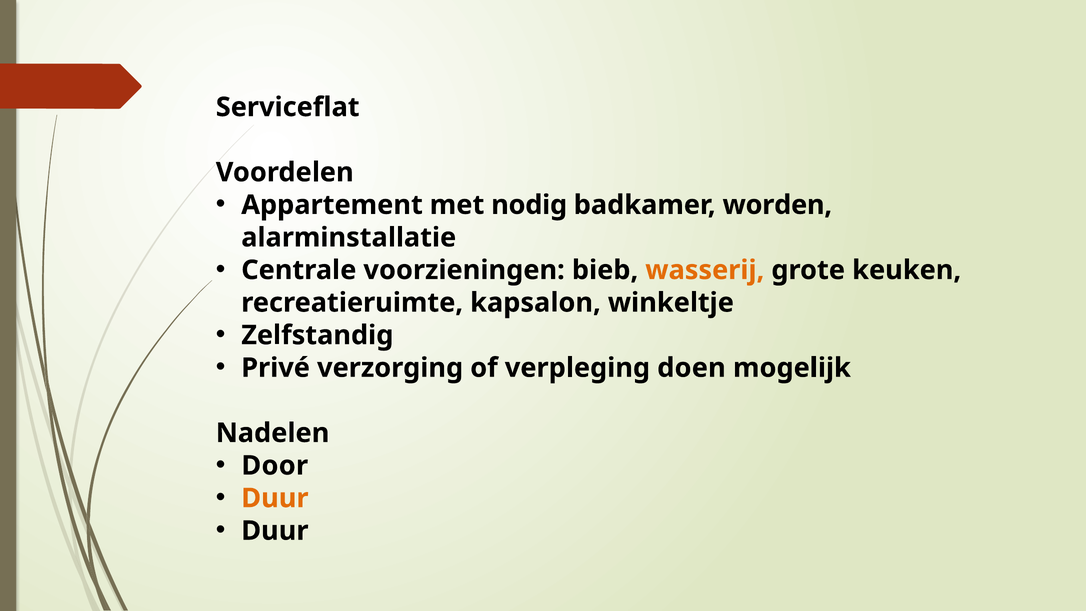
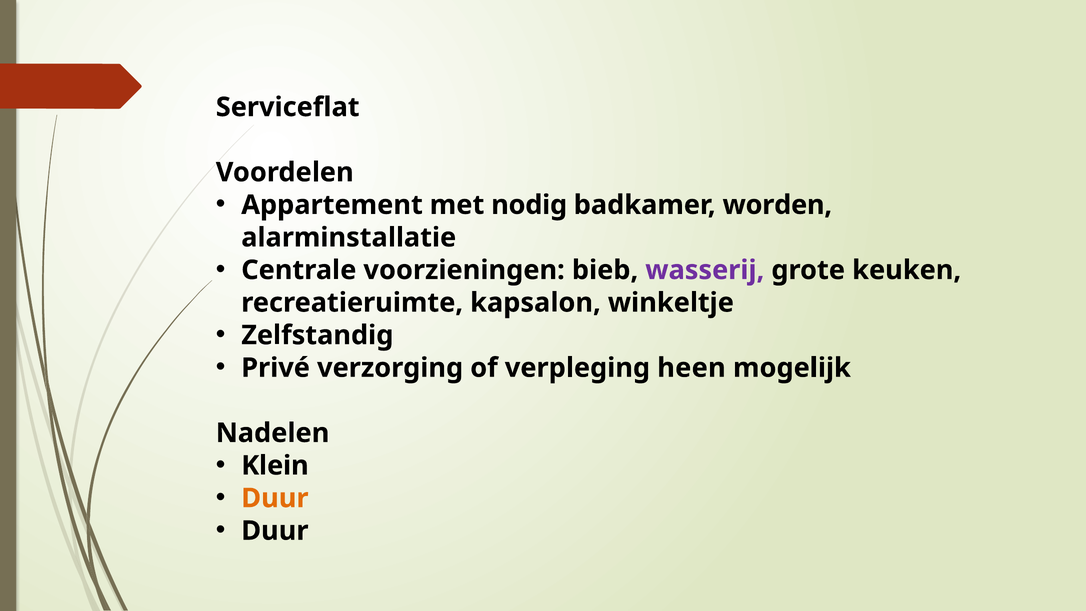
wasserij colour: orange -> purple (705, 270)
doen: doen -> heen (691, 368)
Door: Door -> Klein (275, 466)
